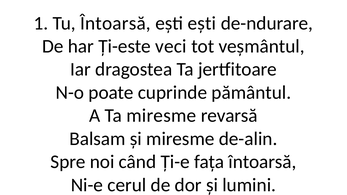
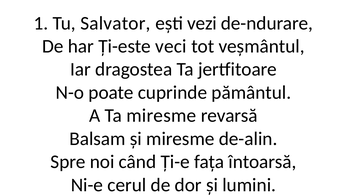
Tu Întoarsă: Întoarsă -> Salvator (115, 23)
ești ești: ești -> vezi (202, 23)
